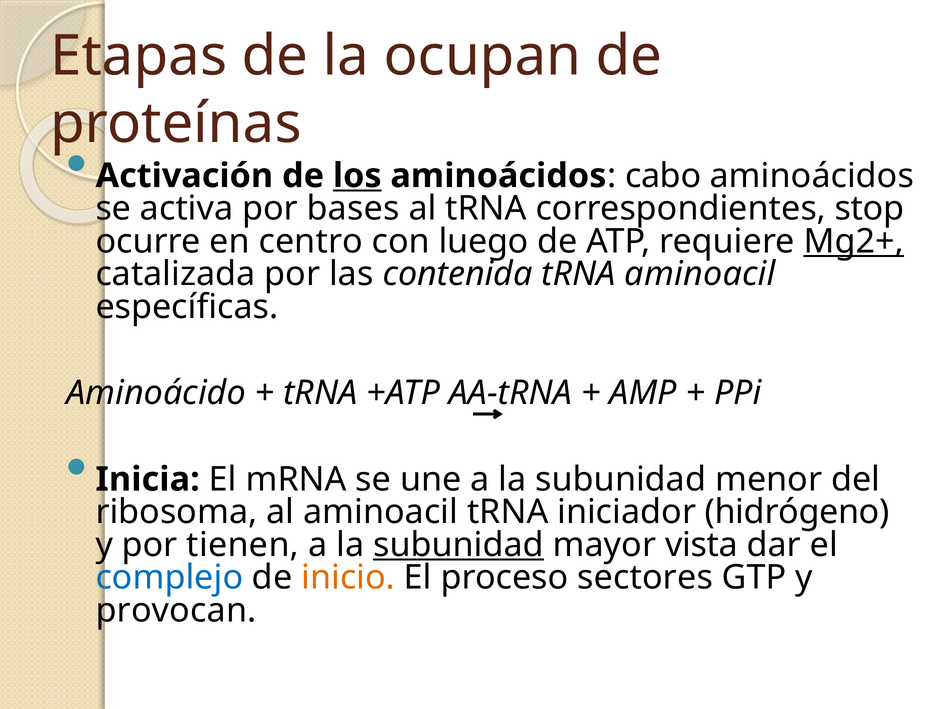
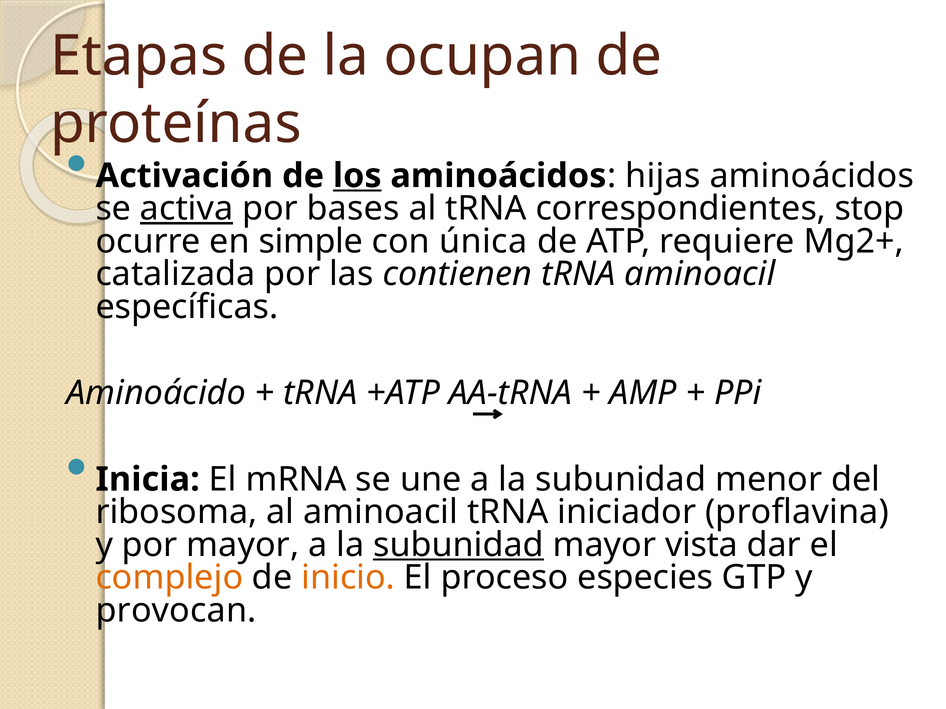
cabo: cabo -> hijas (663, 176)
activa underline: none -> present (187, 209)
centro: centro -> simple (311, 242)
luego: luego -> única (483, 242)
Mg2+ underline: present -> none (854, 242)
contenida: contenida -> contienen (458, 274)
hidrógeno: hidrógeno -> proflavina (797, 512)
por tienen: tienen -> mayor (243, 545)
complejo colour: blue -> orange (169, 578)
sectores: sectores -> especies (645, 578)
